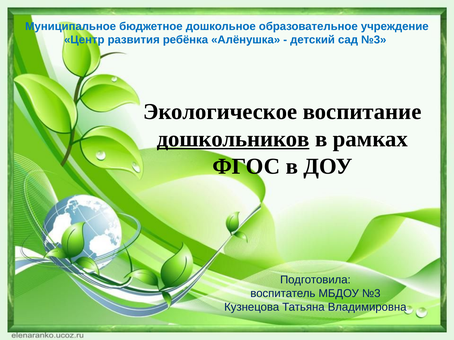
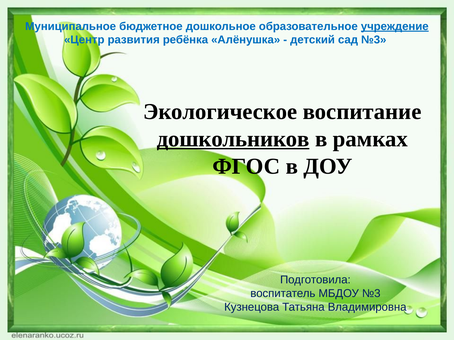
учреждение underline: none -> present (395, 26)
